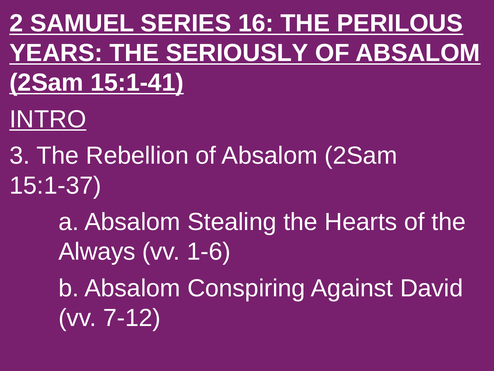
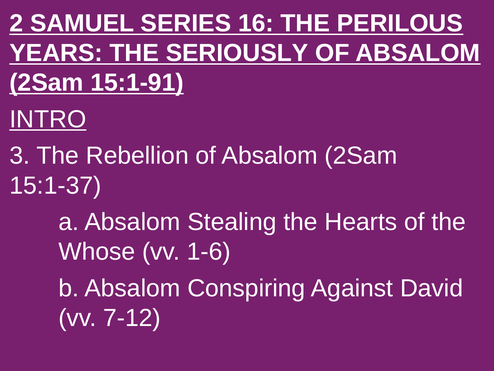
15:1-41: 15:1-41 -> 15:1-91 (137, 83)
Always: Always -> Whose (97, 251)
